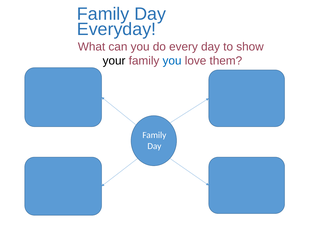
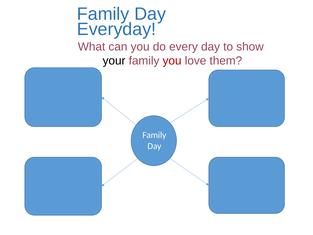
you colour: blue -> red (172, 61)
